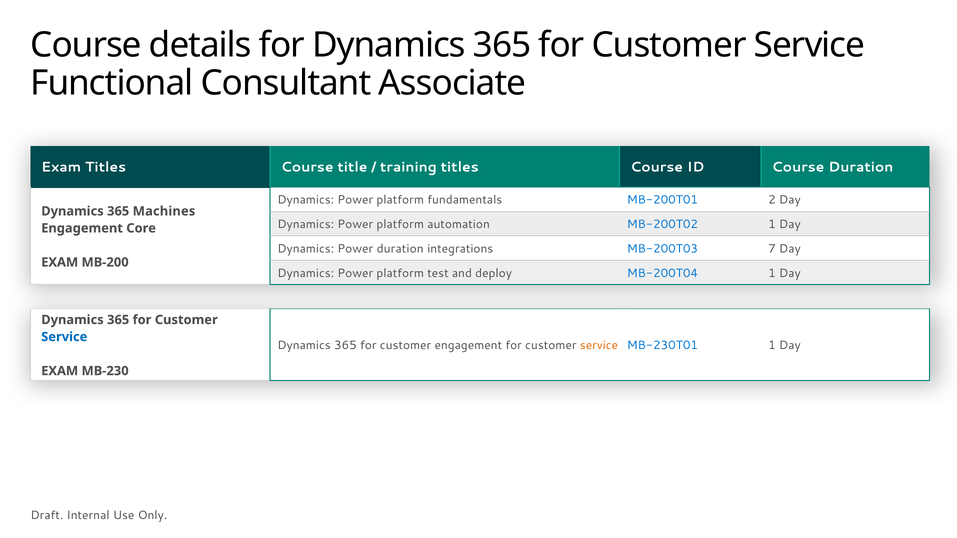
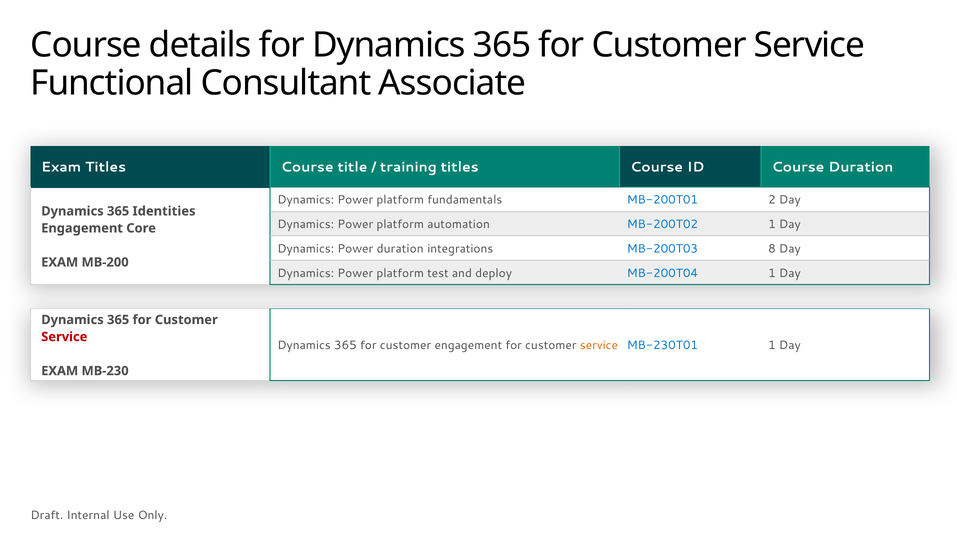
Machines: Machines -> Identities (164, 211)
7: 7 -> 8 (772, 249)
Service colour: blue -> red (64, 337)
